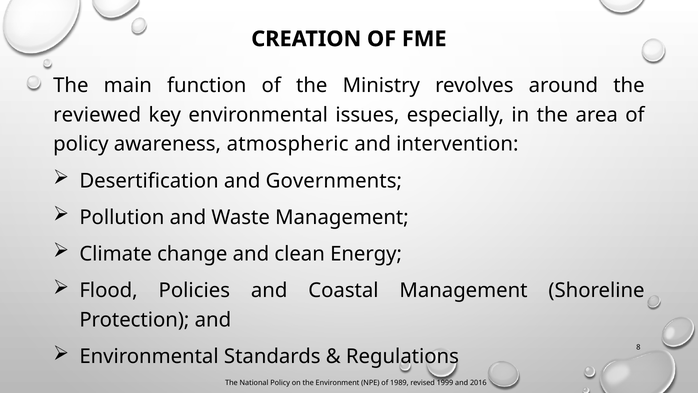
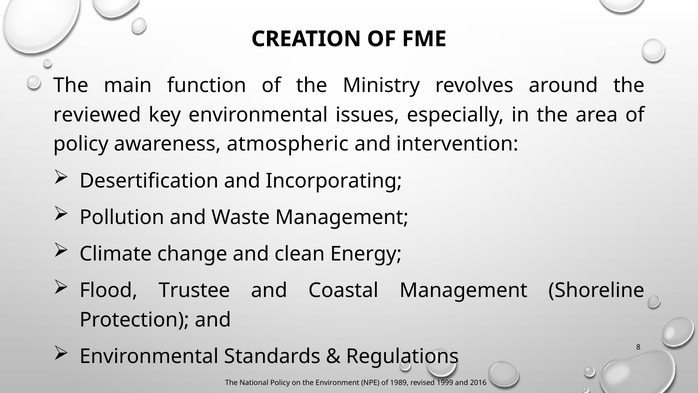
Governments: Governments -> Incorporating (334, 181)
Policies: Policies -> Trustee (194, 290)
